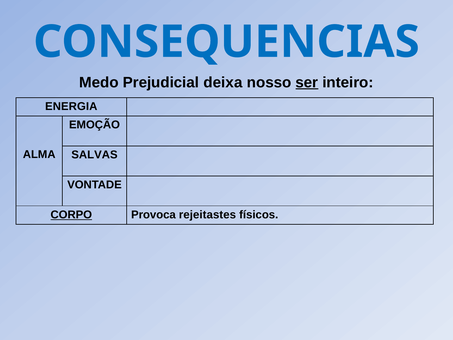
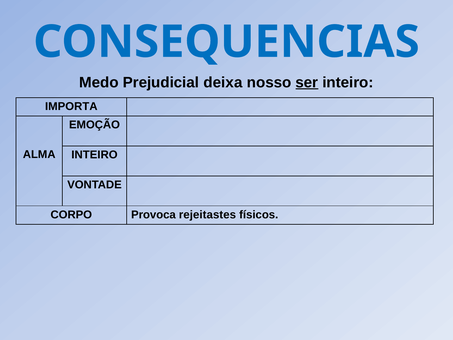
ENERGIA: ENERGIA -> IMPORTA (71, 106)
SALVAS: SALVAS -> INTEIRO (94, 155)
CORPO underline: present -> none (71, 215)
